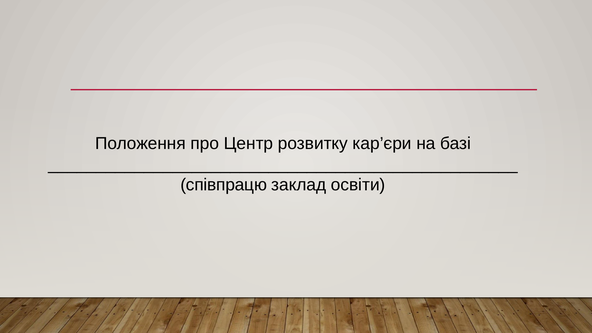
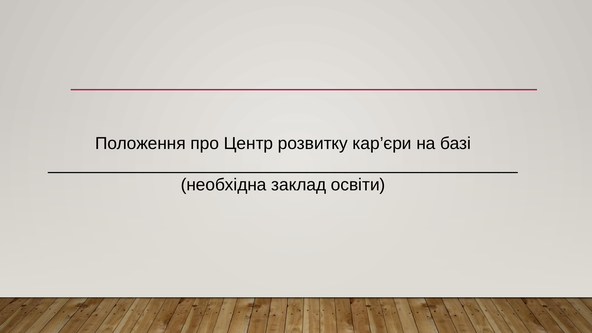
співпрацю: співпрацю -> необхідна (224, 185)
